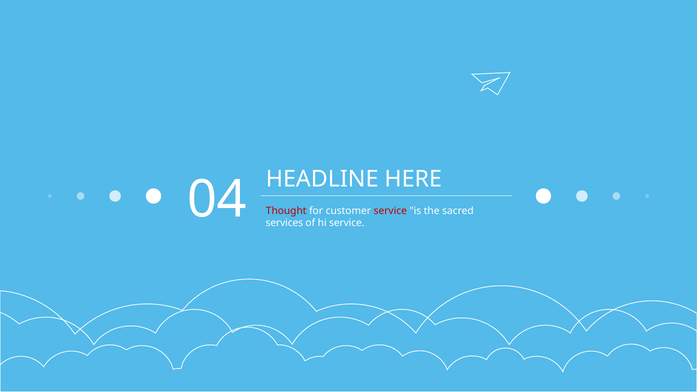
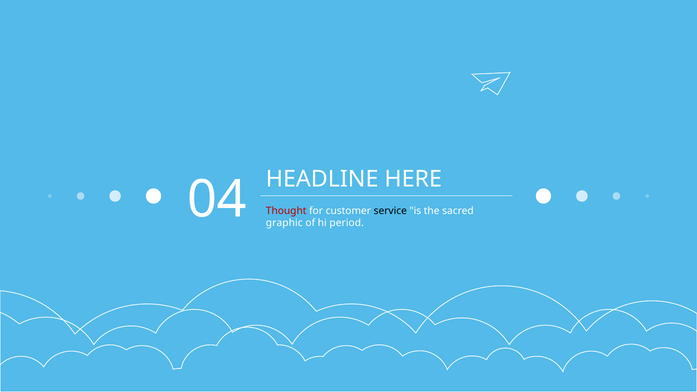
service colour: red -> black (390, 211)
services: services -> graphic (284, 223)
hi service: service -> period (347, 223)
